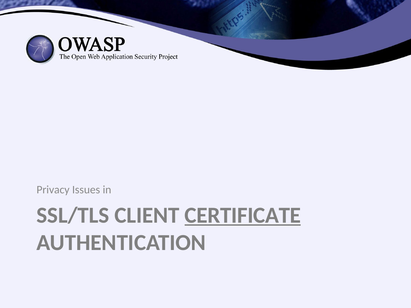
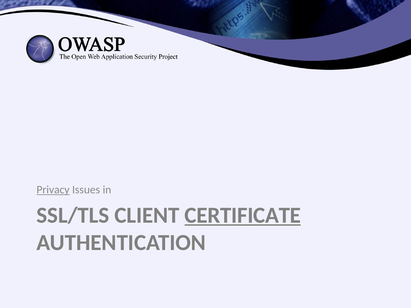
Privacy underline: none -> present (53, 190)
